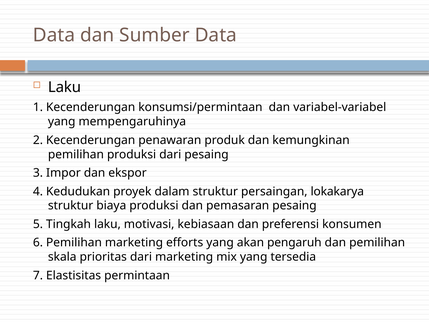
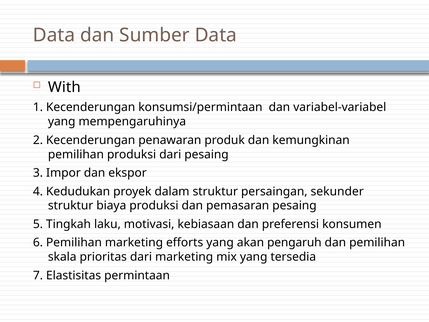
Laku: Laku -> With (64, 87)
lokakarya: lokakarya -> sekunder (337, 191)
